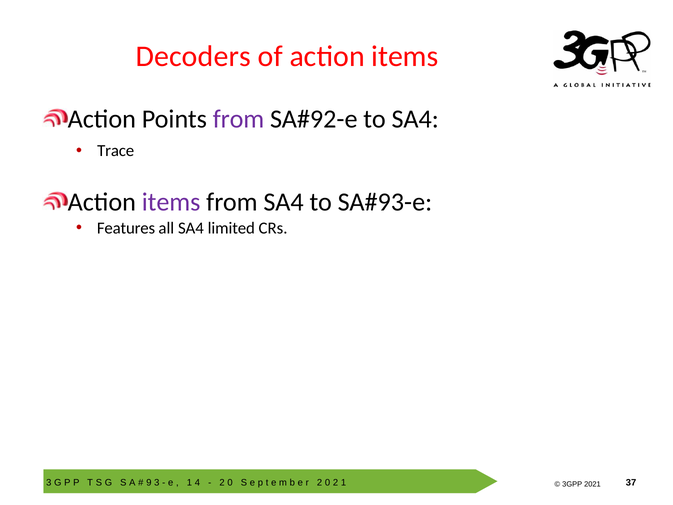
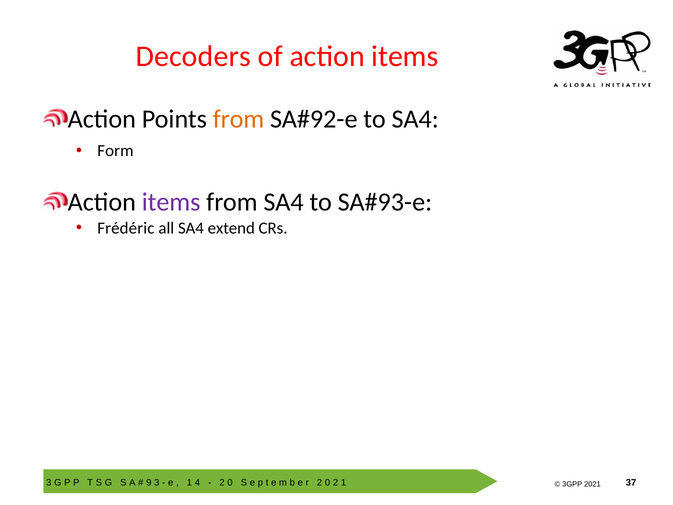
from colour: purple -> orange (239, 119)
Trace: Trace -> Form (115, 151)
Features: Features -> Frédéric (126, 228)
limited: limited -> extend (231, 228)
